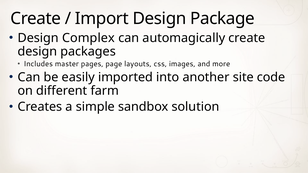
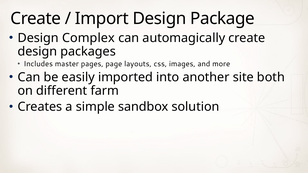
code: code -> both (271, 77)
